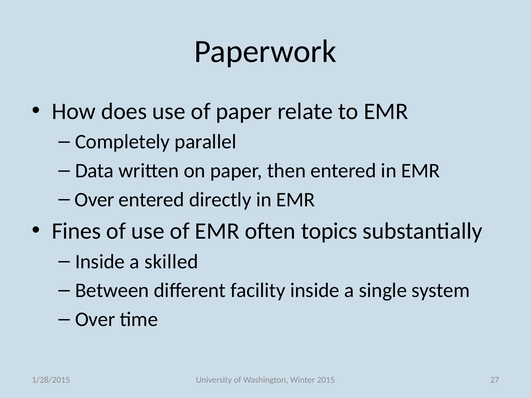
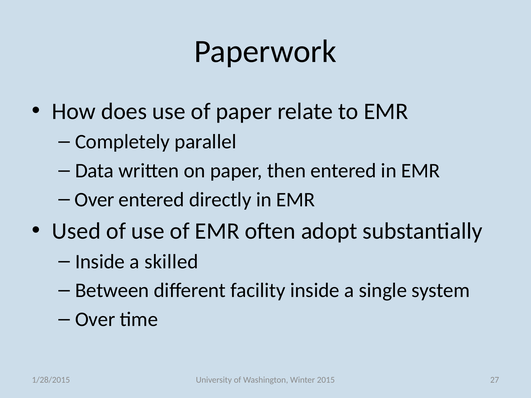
Fines: Fines -> Used (76, 231)
topics: topics -> adopt (329, 231)
